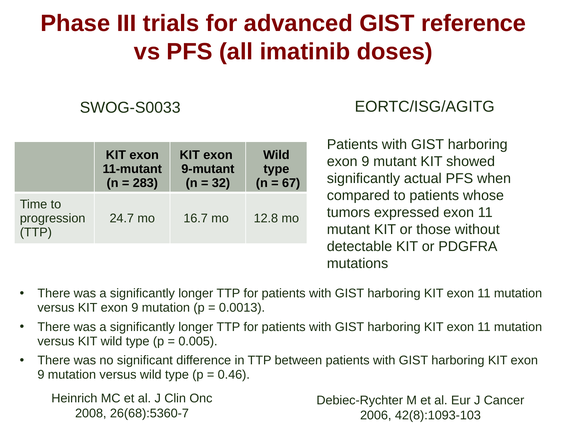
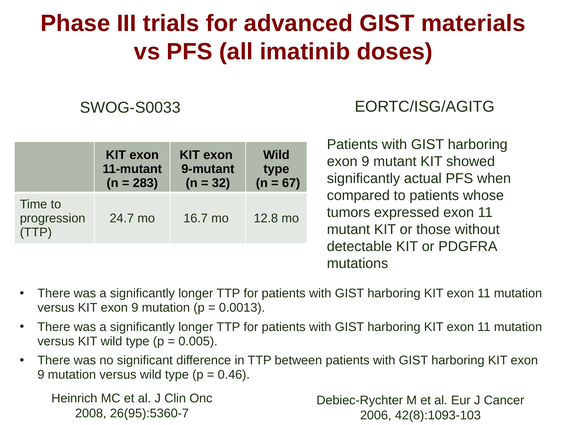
reference: reference -> materials (473, 23)
26(68):5360-7: 26(68):5360-7 -> 26(95):5360-7 (149, 414)
